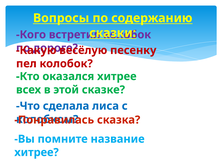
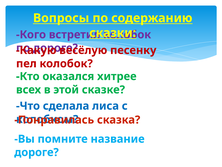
хитрее: хитрее -> дороге (37, 152)
